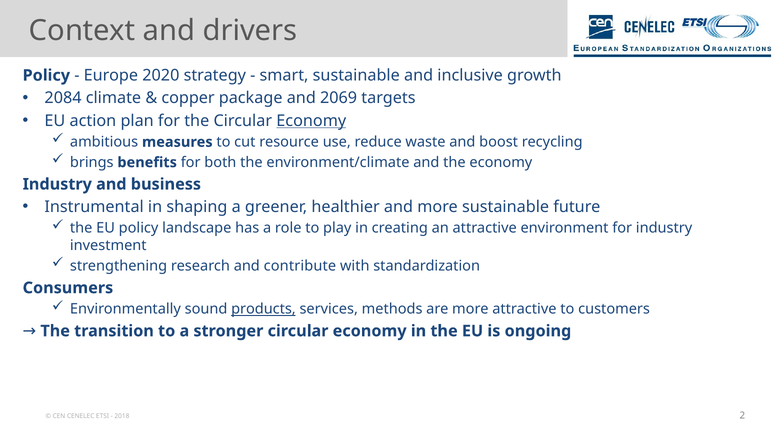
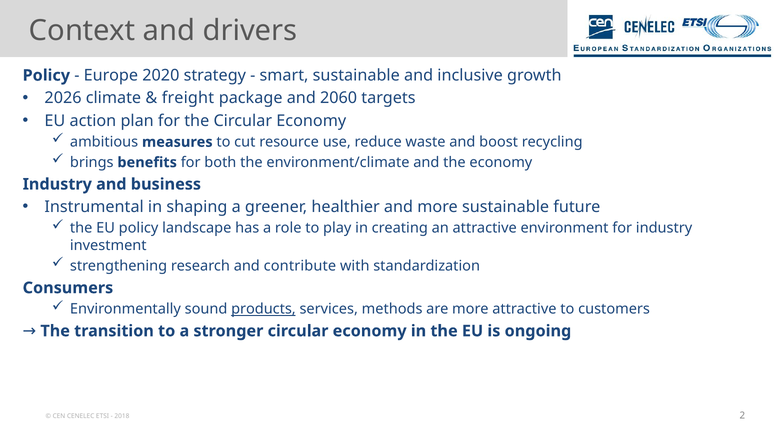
2084: 2084 -> 2026 (63, 98)
copper: copper -> freight (188, 98)
2069: 2069 -> 2060 (339, 98)
Economy underline: present -> none (311, 121)
